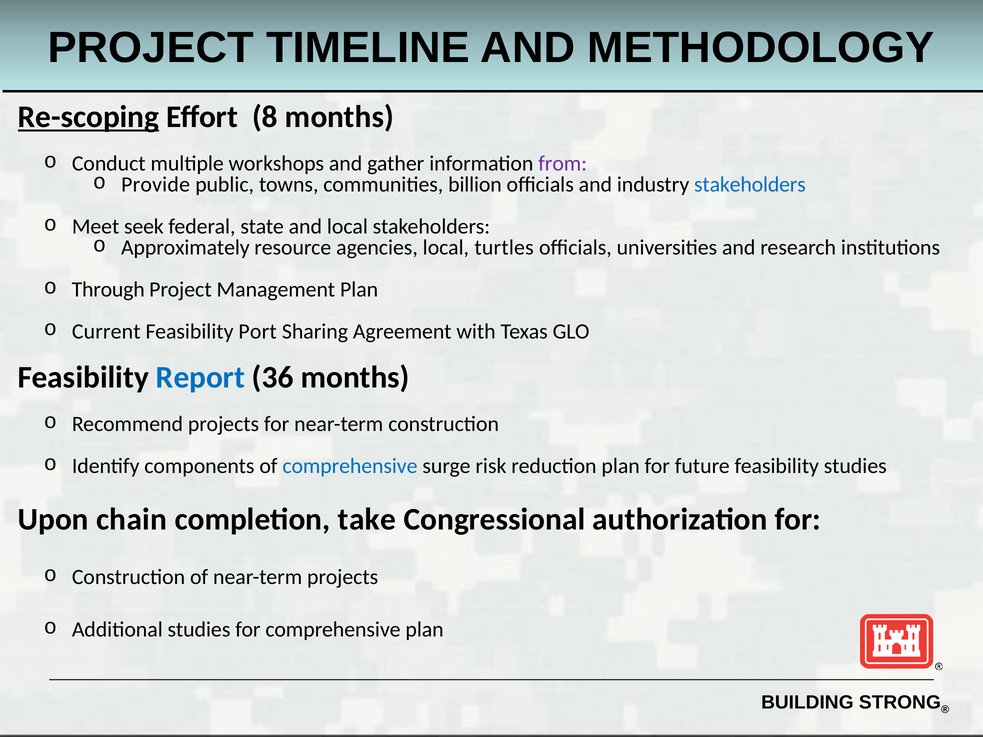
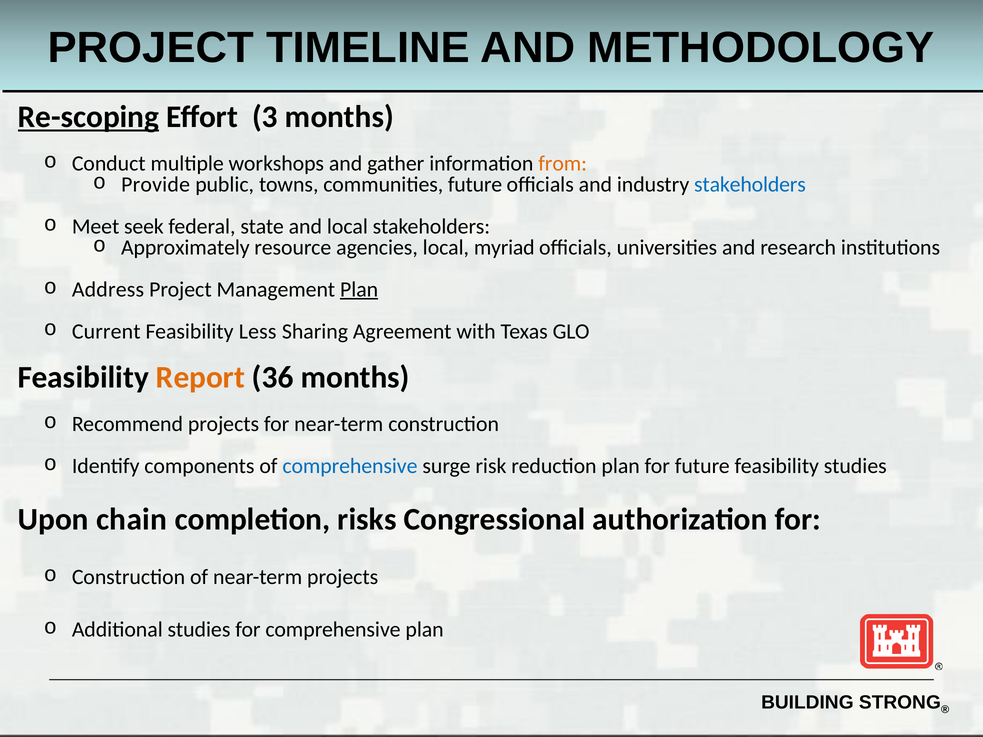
8: 8 -> 3 (265, 117)
from colour: purple -> orange (563, 164)
communities billion: billion -> future (475, 185)
turtles: turtles -> myriad (504, 248)
Through: Through -> Address (108, 290)
Plan underline: none -> present (359, 290)
Port: Port -> Less (258, 331)
Report colour: blue -> orange (200, 378)
take: take -> risks (367, 520)
